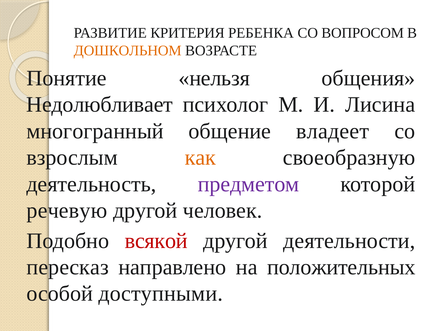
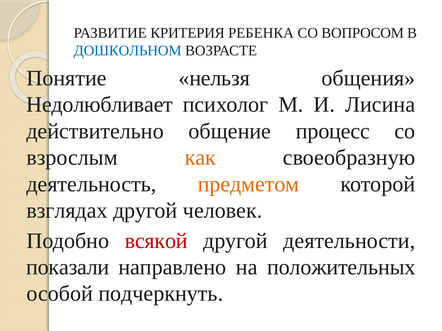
ДОШКОЛЬНОМ colour: orange -> blue (128, 51)
многогранный: многогранный -> действительно (95, 131)
владеет: владеет -> процесс (333, 131)
предметом colour: purple -> orange (249, 184)
речевую: речевую -> взглядах (67, 211)
пересказ: пересказ -> показали (68, 268)
доступными: доступными -> подчеркнуть (161, 294)
